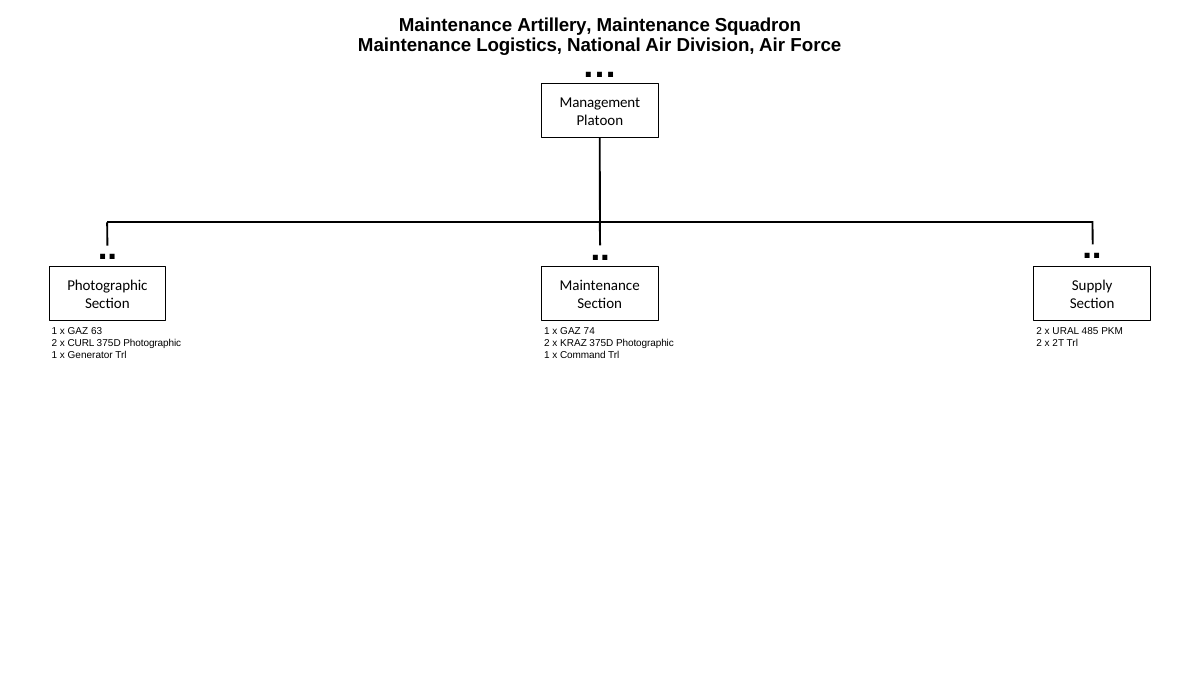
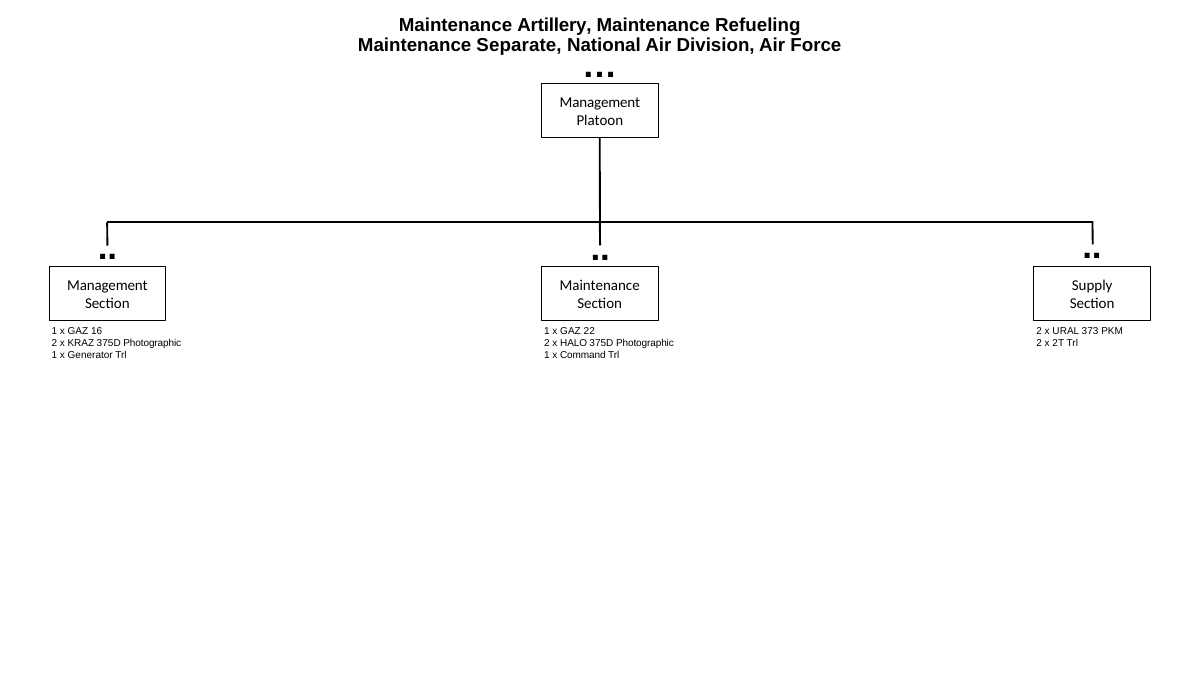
Squadron: Squadron -> Refueling (758, 25)
Logistics: Logistics -> Separate (519, 45)
Photographic: Photographic -> Management (107, 285)
63: 63 -> 16 (97, 331)
74: 74 -> 22 (589, 332)
485: 485 -> 373 (1090, 332)
CURL: CURL -> KRAZ (81, 343)
KRAZ: KRAZ -> HALO (574, 344)
